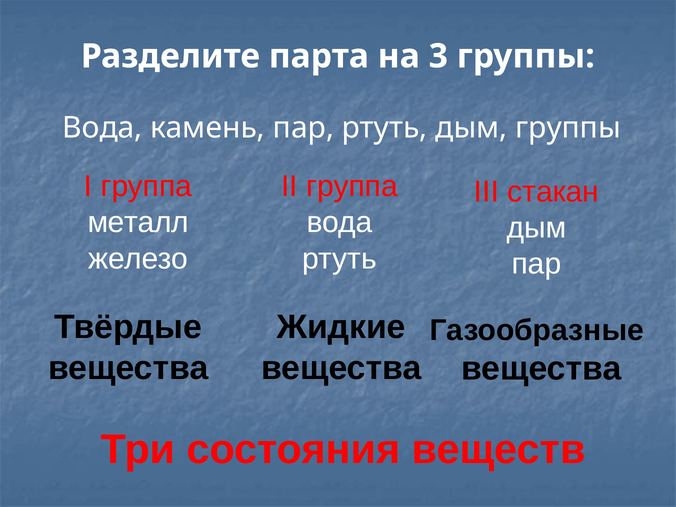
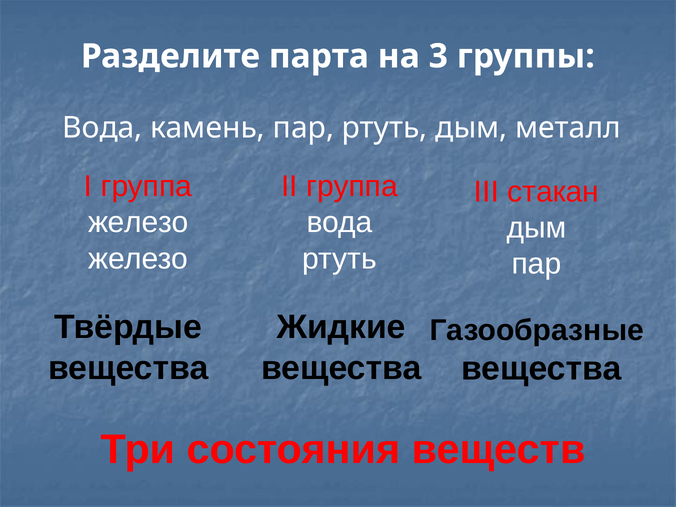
дым группы: группы -> металл (568, 128)
металл: металл -> железо (138, 223)
